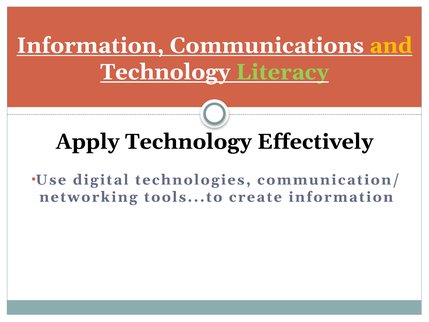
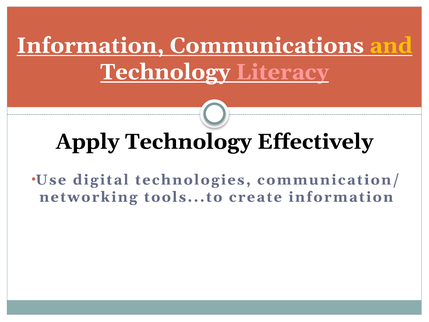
Literacy colour: light green -> pink (282, 72)
